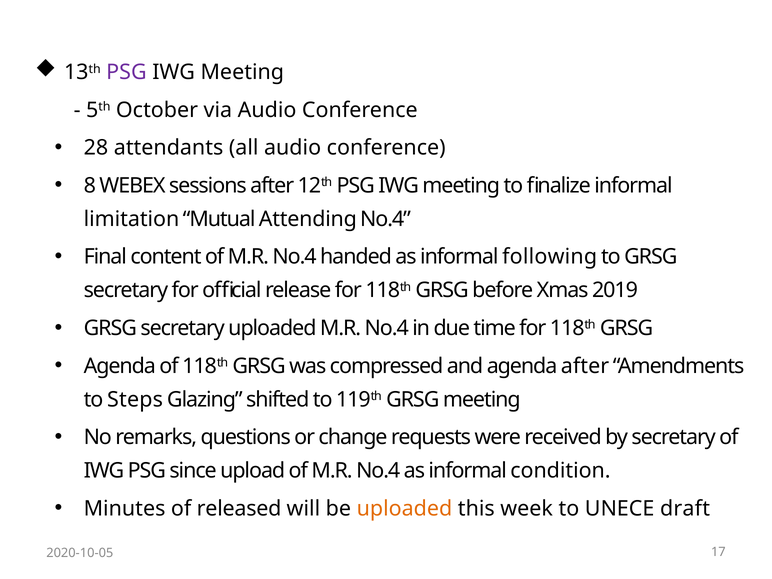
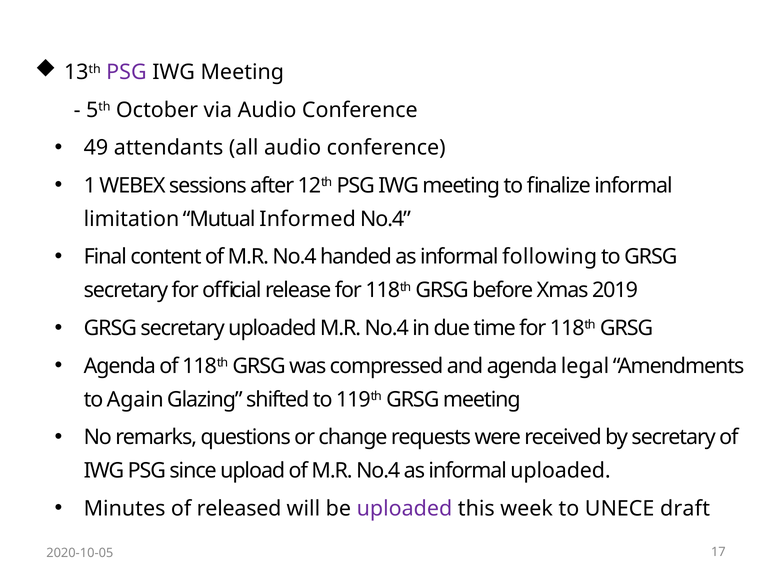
28: 28 -> 49 (96, 148)
8: 8 -> 1 (90, 186)
Attending: Attending -> Informed (308, 219)
agenda after: after -> legal (585, 366)
Steps: Steps -> Again (135, 399)
informal condition: condition -> uploaded (560, 471)
uploaded colour: orange -> purple (404, 508)
